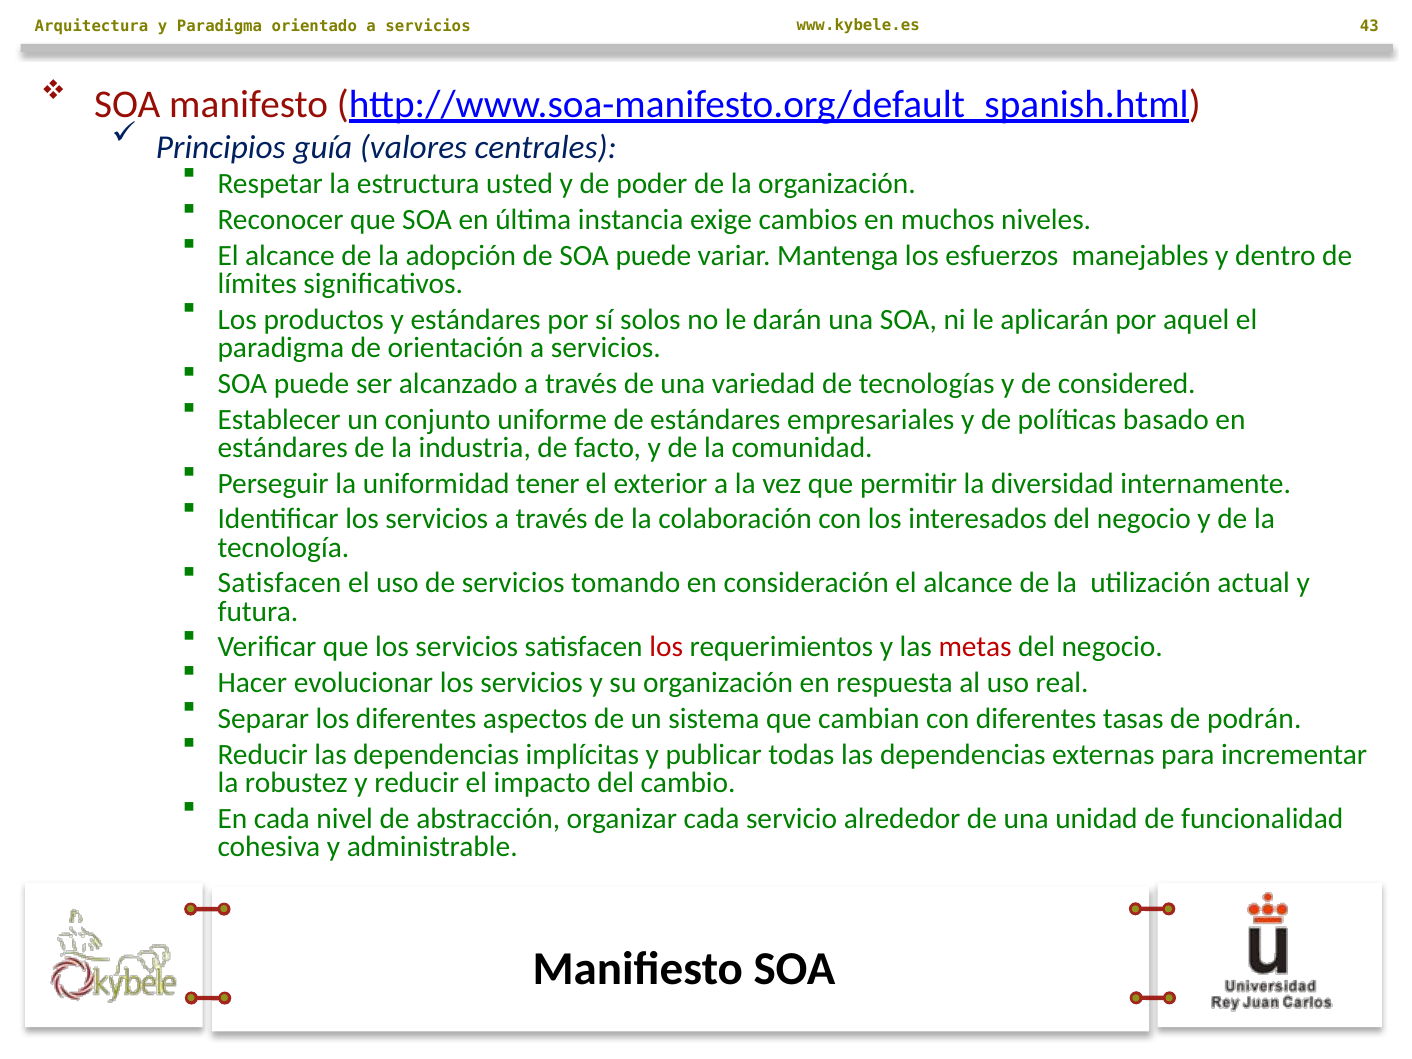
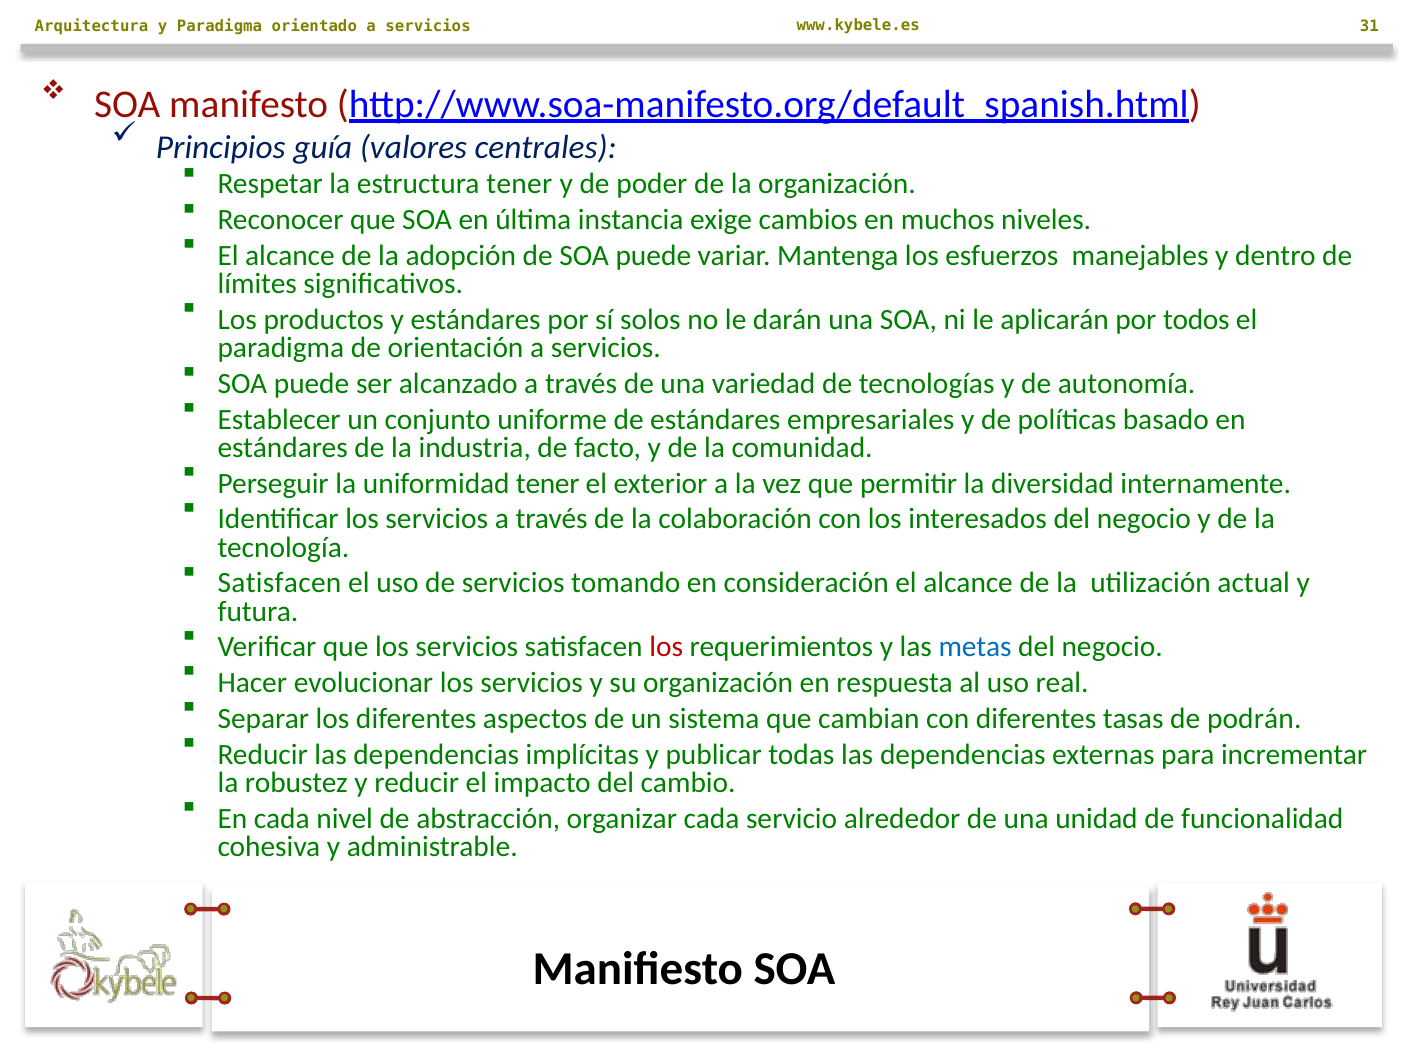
43: 43 -> 31 (1369, 26)
estructura usted: usted -> tener (519, 184)
aquel: aquel -> todos (1196, 320)
considered: considered -> autonomía (1127, 384)
metas colour: red -> blue (975, 647)
